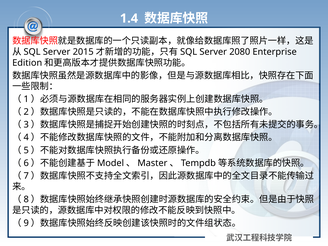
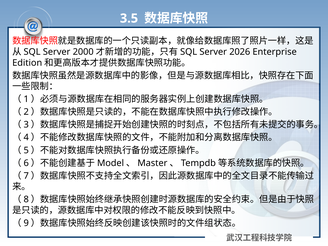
1.4: 1.4 -> 3.5 (129, 18)
2015: 2015 -> 2000 (83, 52)
2080: 2080 -> 2026 (240, 52)
